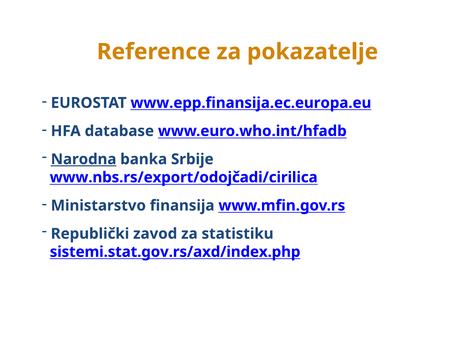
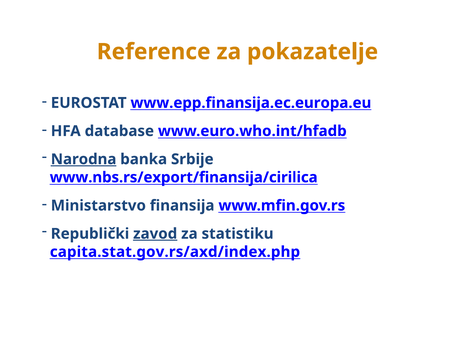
www.nbs.rs/export/odojčadi/cirilica: www.nbs.rs/export/odojčadi/cirilica -> www.nbs.rs/export/finansija/cirilica (184, 177)
zavod underline: none -> present (155, 234)
sistemi.stat.gov.rs/axd/index.php: sistemi.stat.gov.rs/axd/index.php -> capita.stat.gov.rs/axd/index.php (175, 252)
